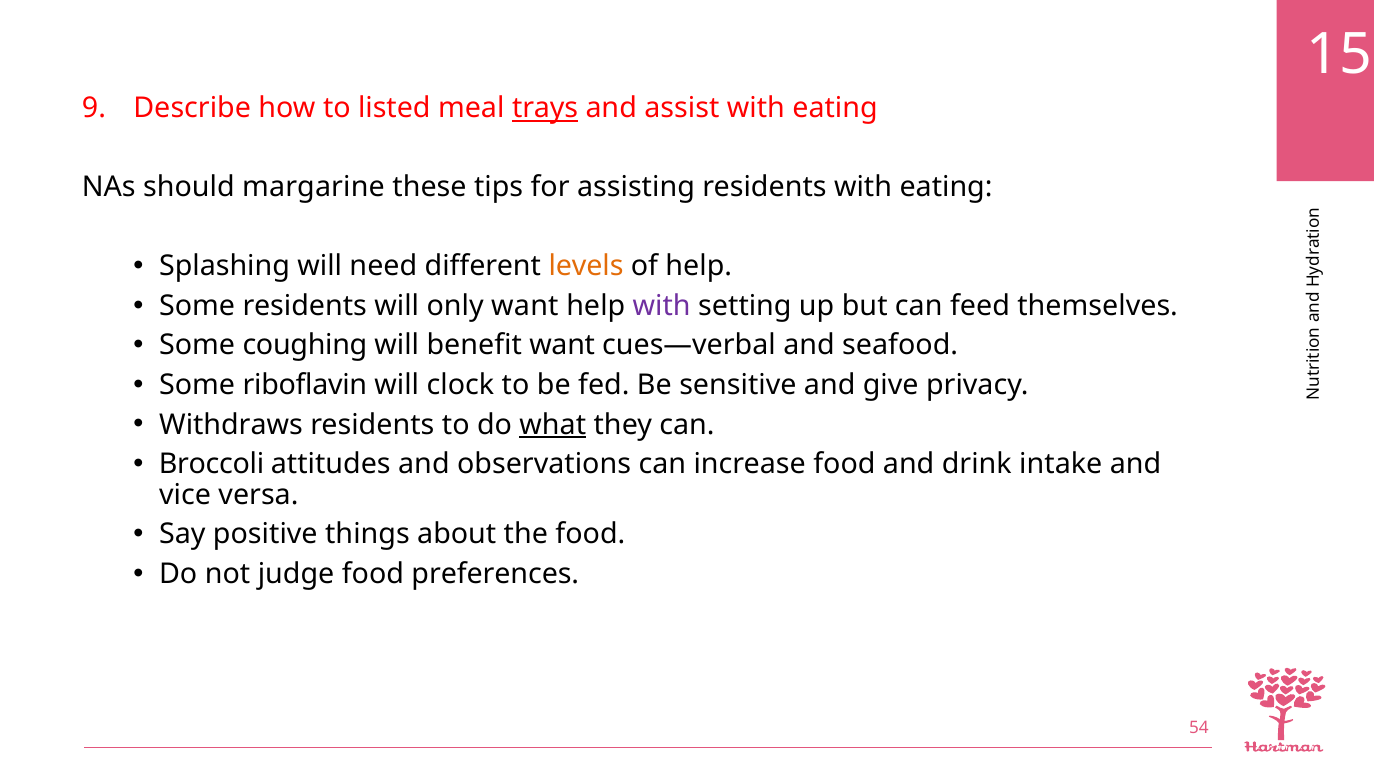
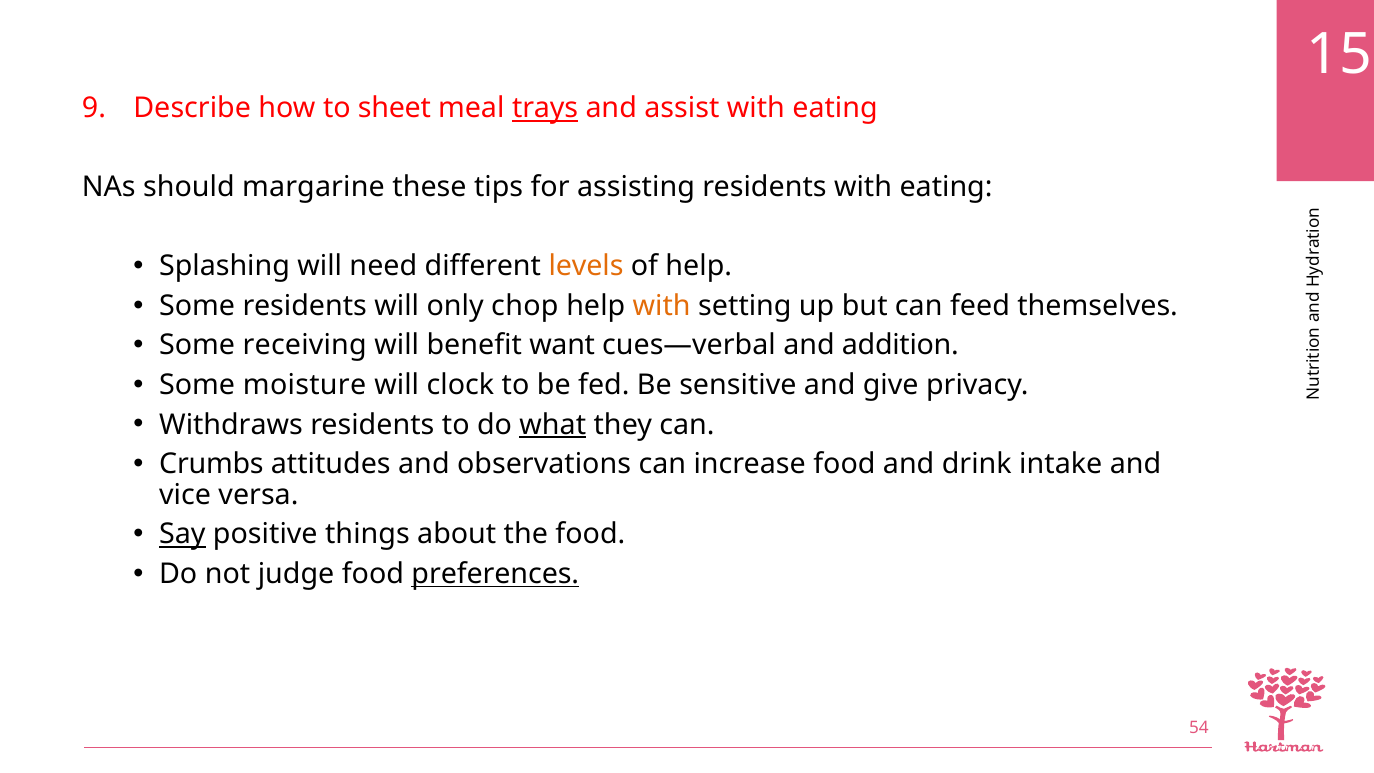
listed: listed -> sheet (394, 108)
only want: want -> chop (525, 306)
with colour: purple -> orange (662, 306)
coughing: coughing -> receiving (305, 345)
seafood: seafood -> addition (900, 345)
riboflavin: riboflavin -> moisture (305, 385)
Broccoli: Broccoli -> Crumbs (211, 464)
Say underline: none -> present (182, 534)
preferences underline: none -> present (495, 574)
